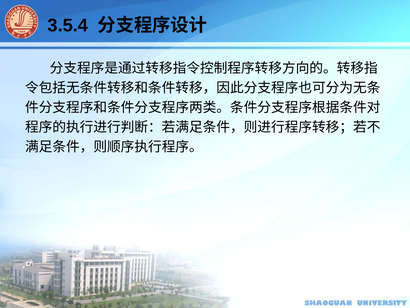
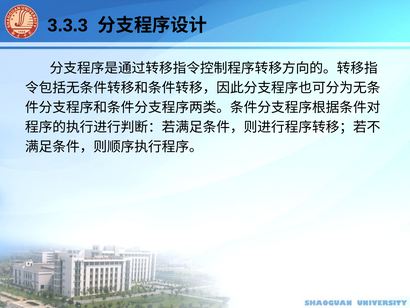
3.5.4: 3.5.4 -> 3.3.3 (68, 26)
